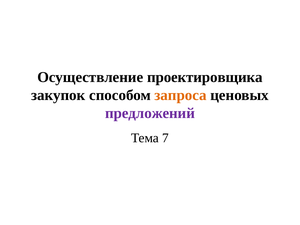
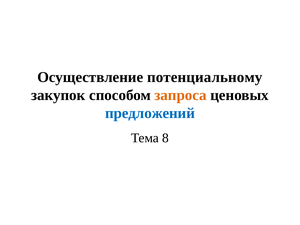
проектировщика: проектировщика -> потенциальному (205, 77)
предложений colour: purple -> blue (150, 113)
7: 7 -> 8 (166, 138)
